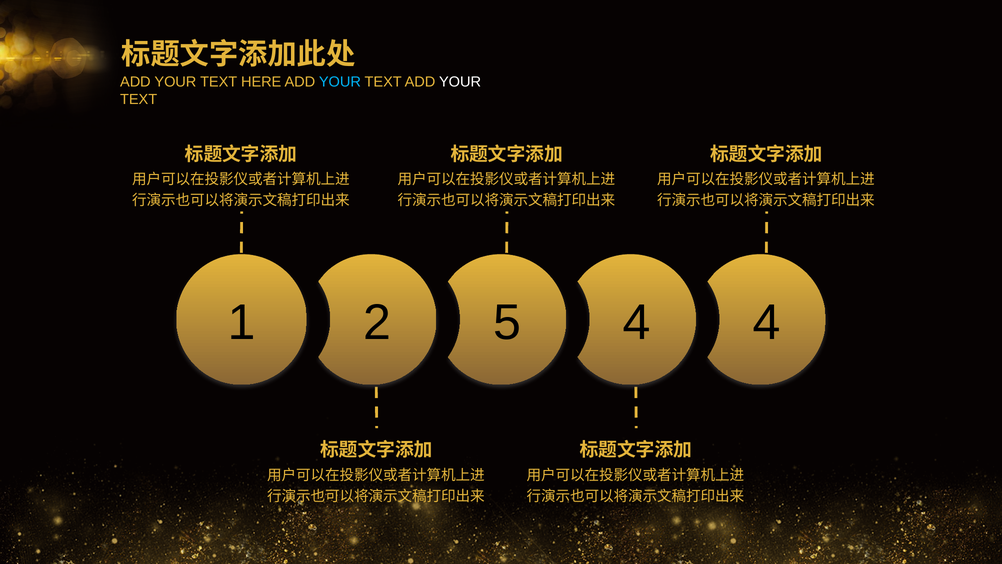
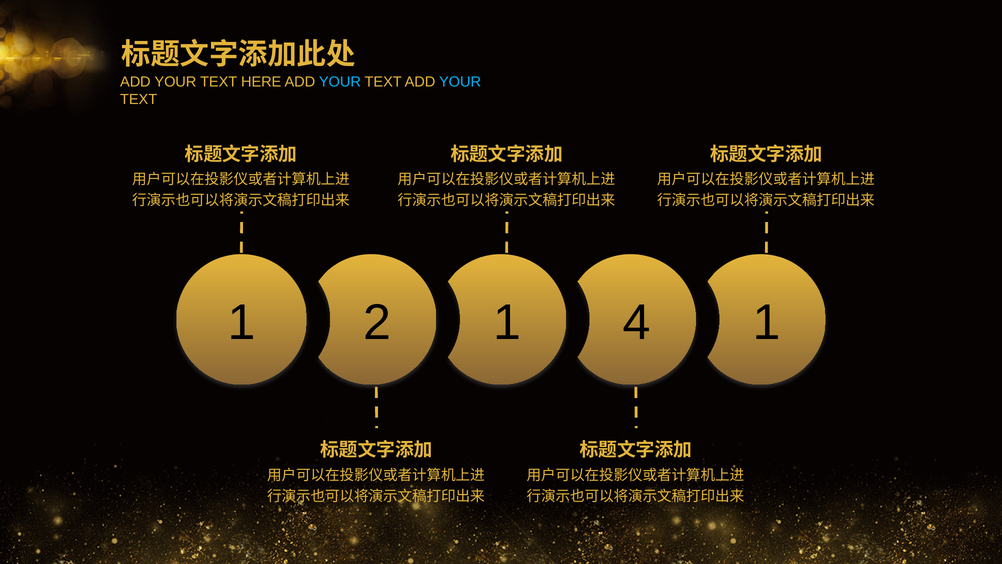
YOUR colour: white -> light blue (460, 82)
2 5: 5 -> 1 (507, 323)
4 4: 4 -> 1 (767, 323)
